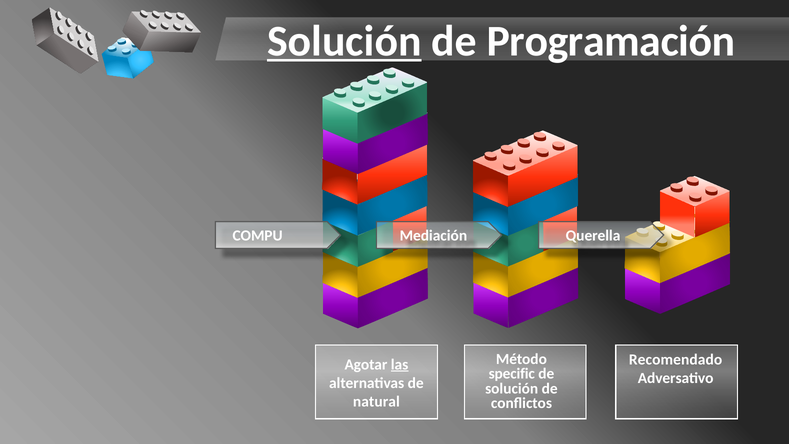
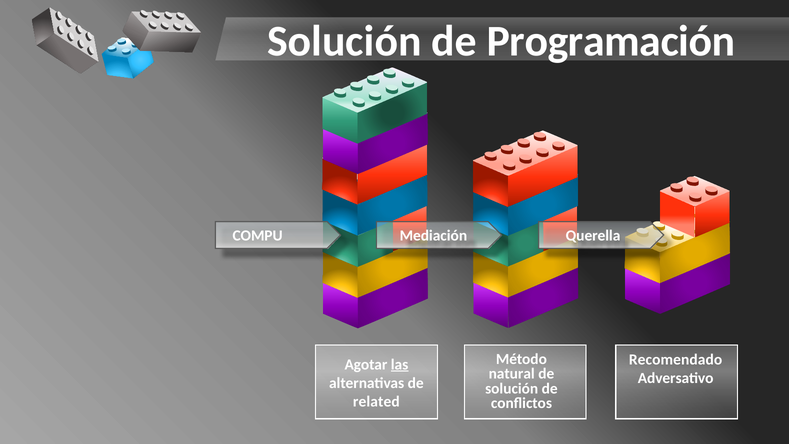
Solución underline: present -> none (344, 41)
specific: specific -> natural (512, 374)
natural: natural -> related (376, 401)
